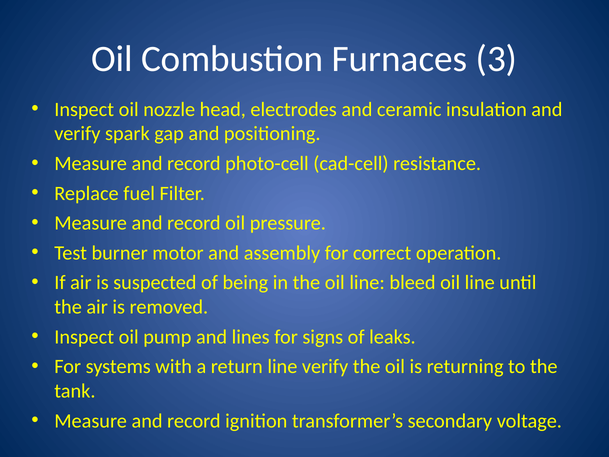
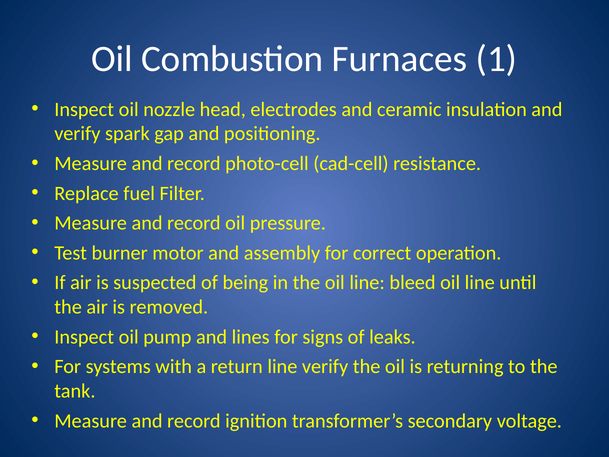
3: 3 -> 1 (496, 59)
